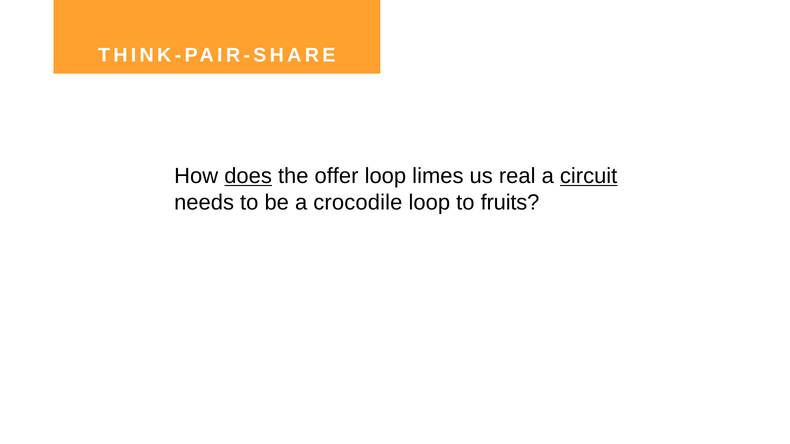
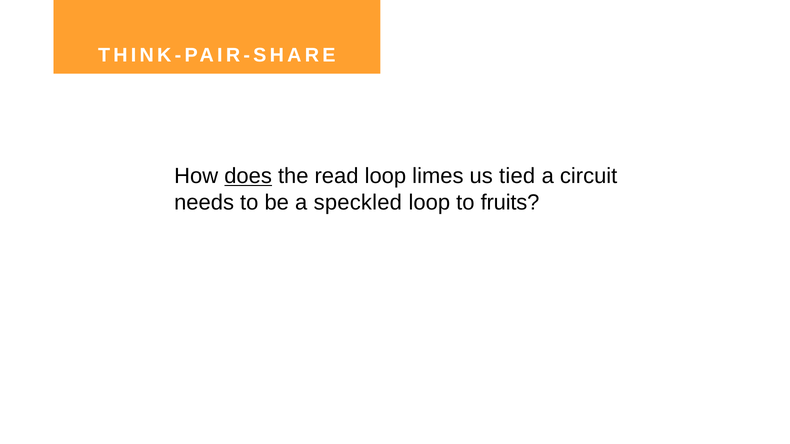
offer: offer -> read (337, 176)
real: real -> tied (517, 176)
circuit underline: present -> none (589, 176)
crocodile: crocodile -> speckled (358, 203)
